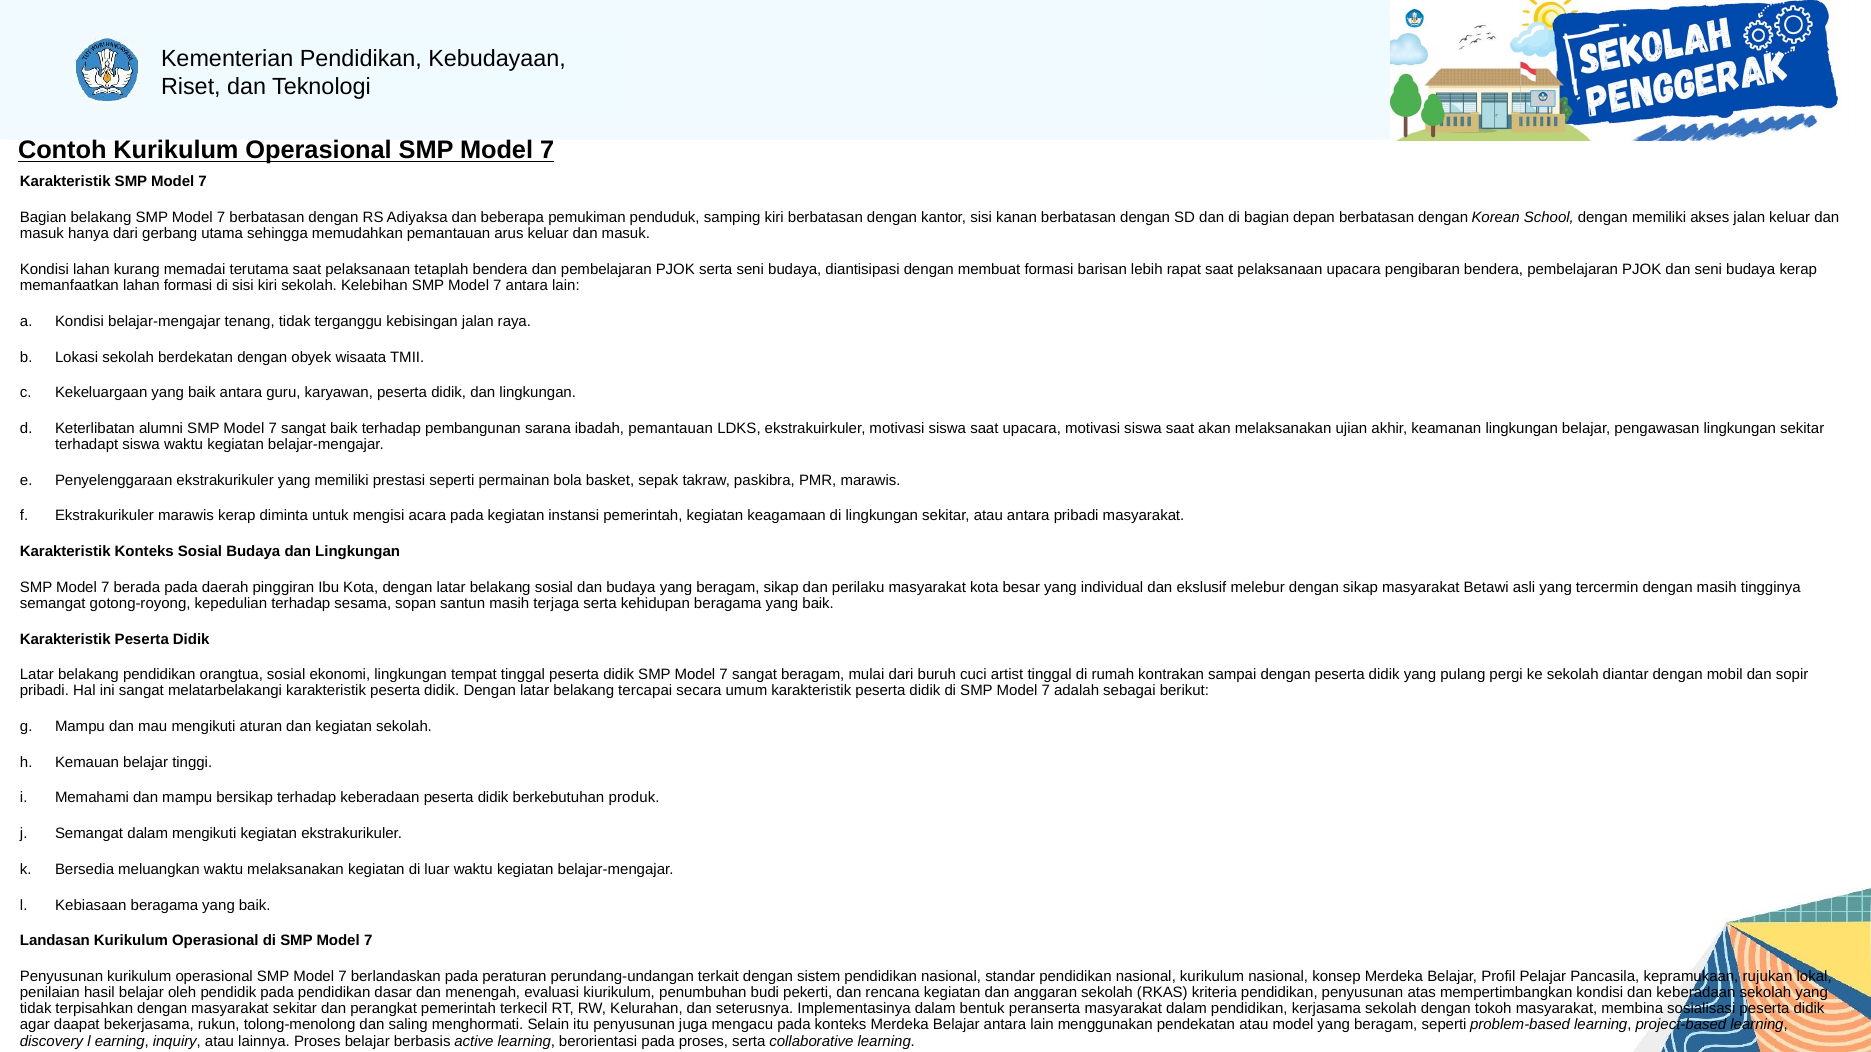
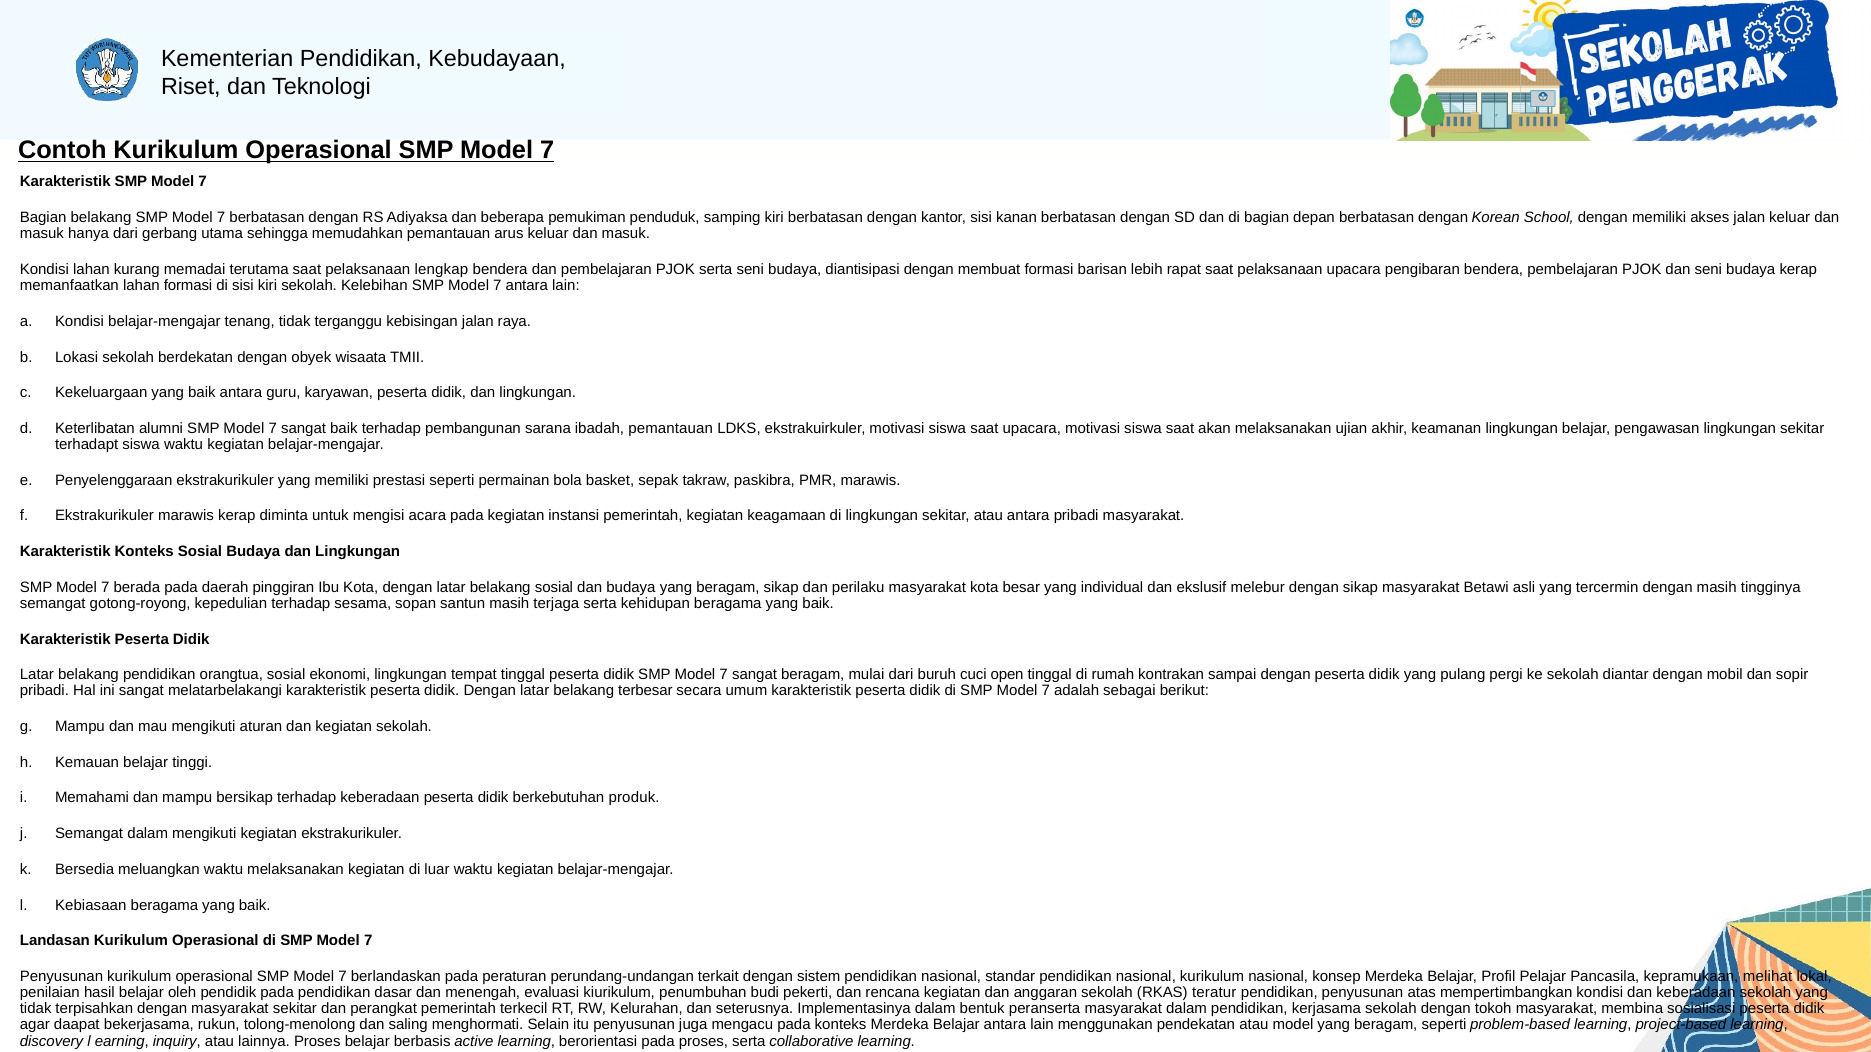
tetaplah: tetaplah -> lengkap (441, 270)
artist: artist -> open (1007, 675)
tercapai: tercapai -> terbesar (645, 691)
rujukan: rujukan -> melihat (1768, 977)
kriteria: kriteria -> teratur (1214, 993)
